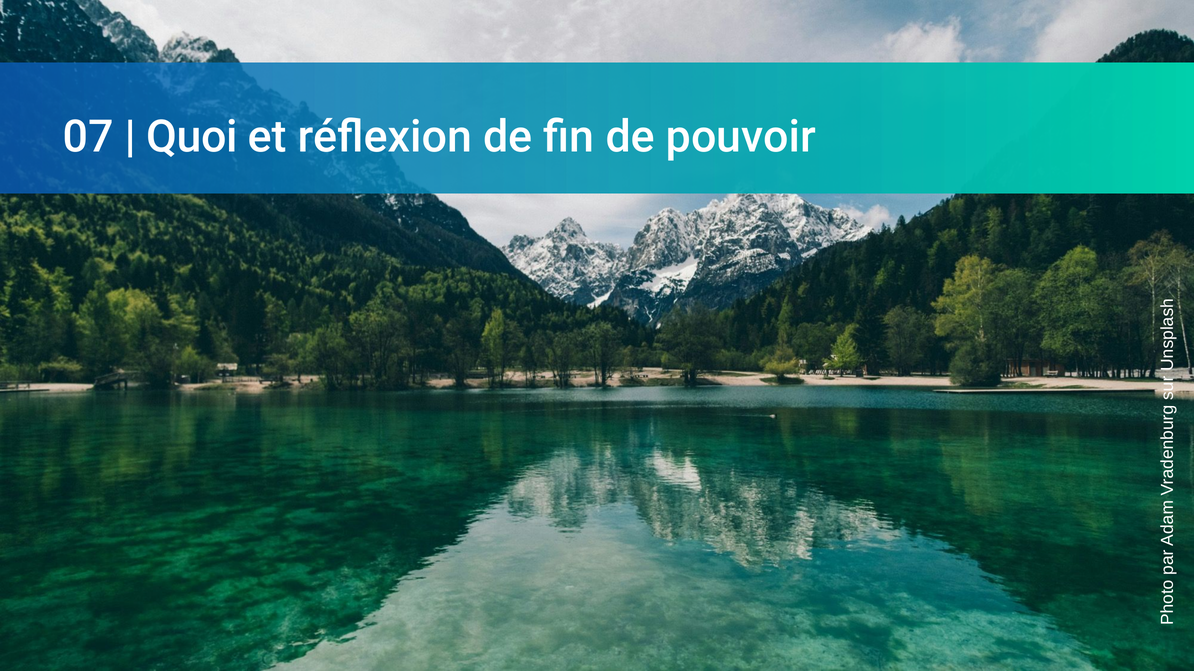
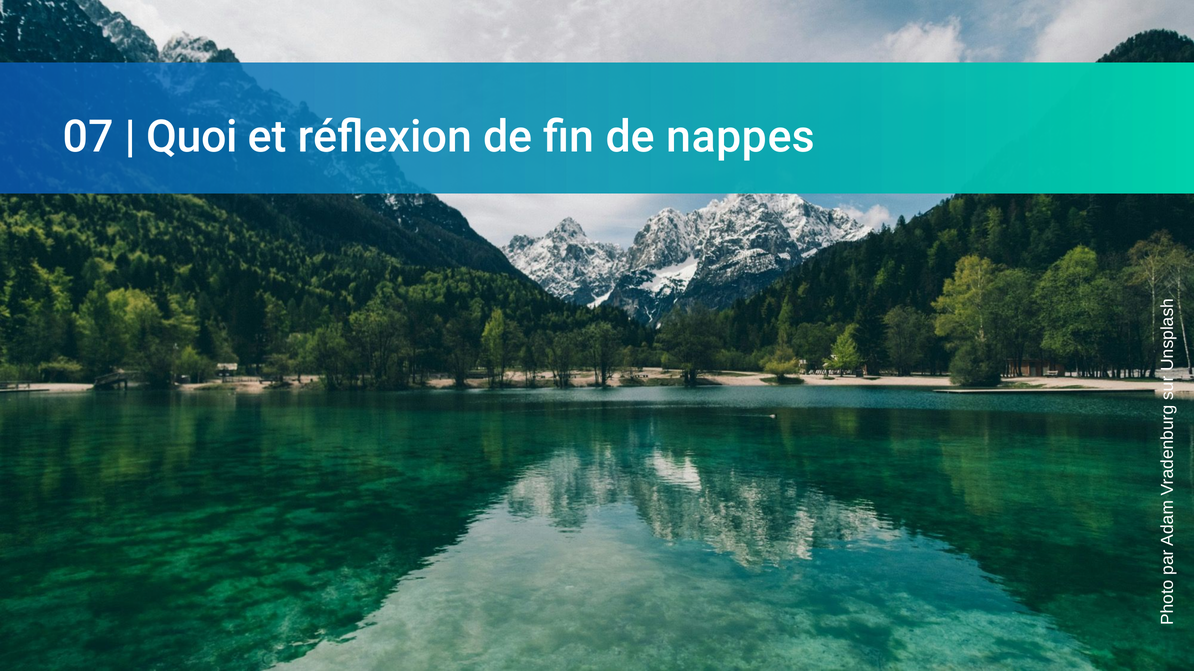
pouvoir: pouvoir -> nappes (741, 137)
